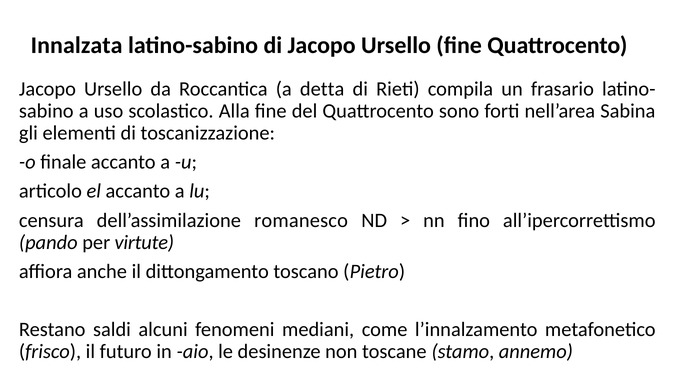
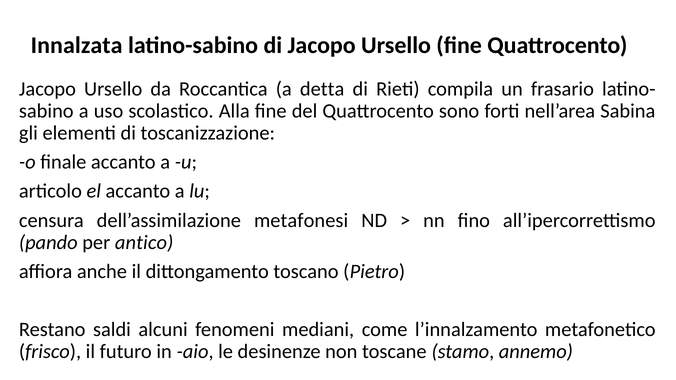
romanesco: romanesco -> metafonesi (301, 220)
virtute: virtute -> antico (144, 243)
